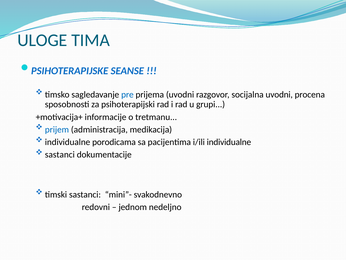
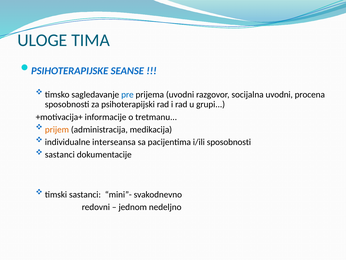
prijem colour: blue -> orange (57, 129)
porodicama: porodicama -> interseansa (114, 142)
i/ili individualne: individualne -> sposobnosti (229, 142)
